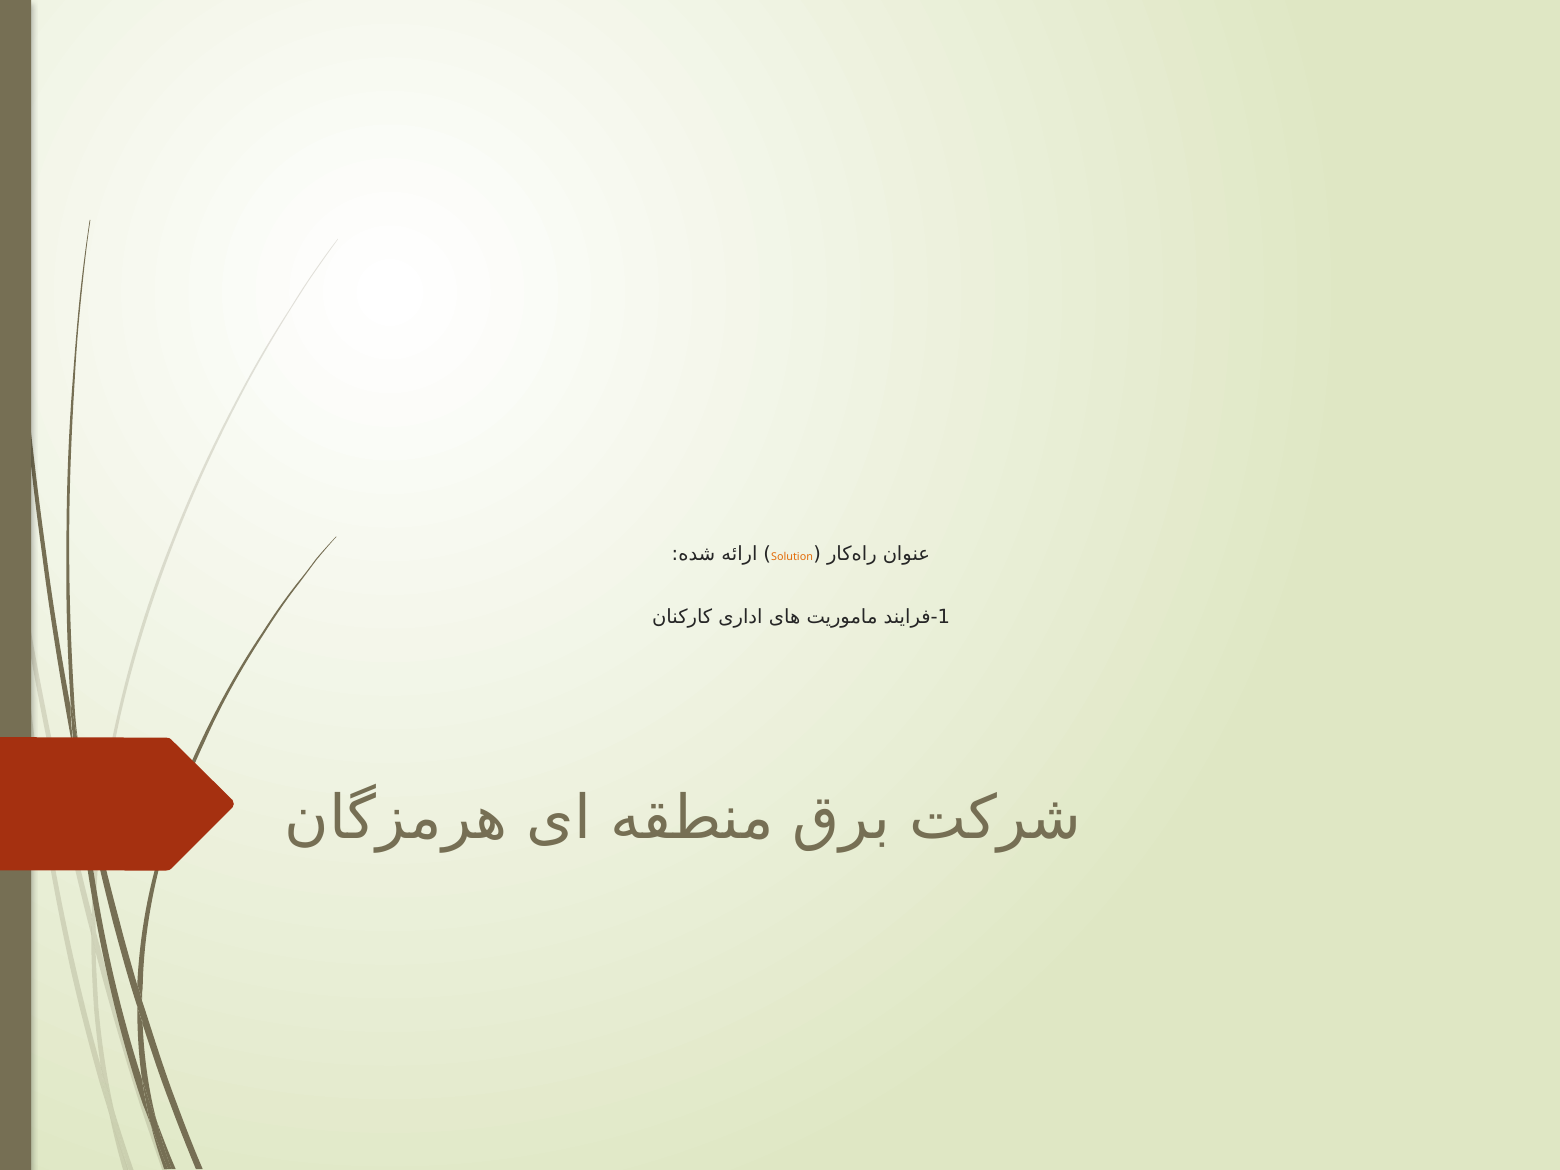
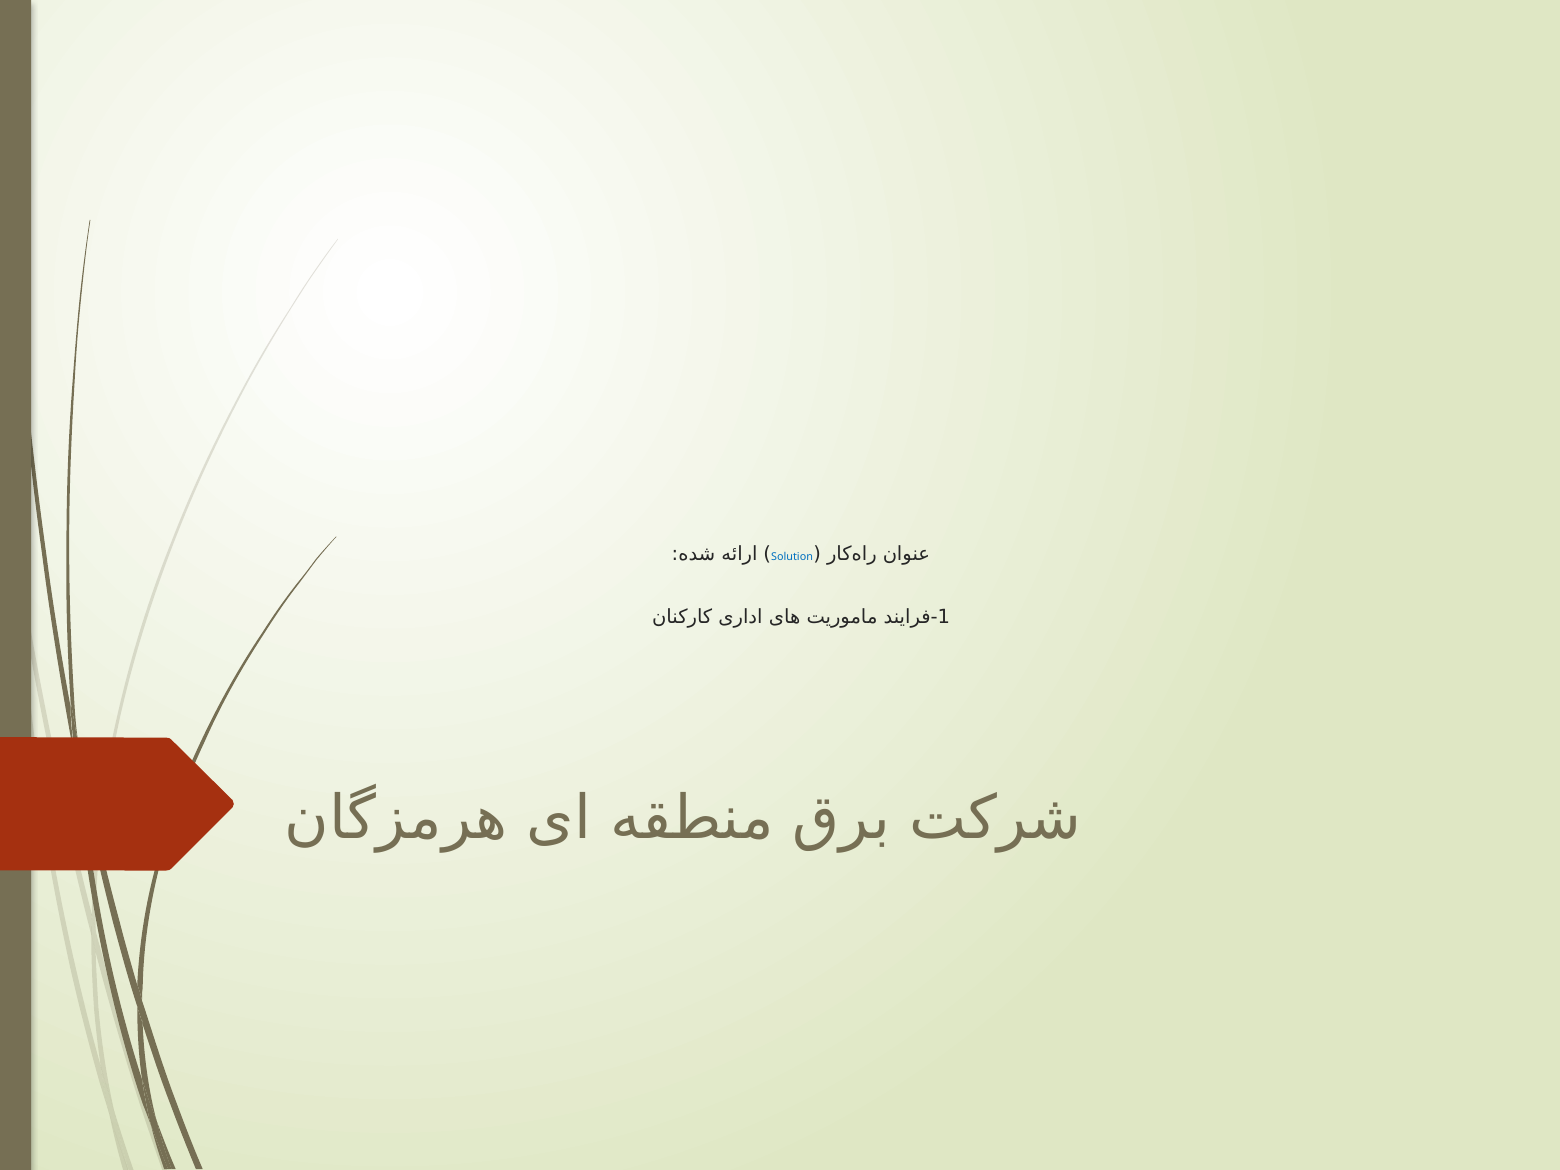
Solution colour: orange -> blue (792, 557)
